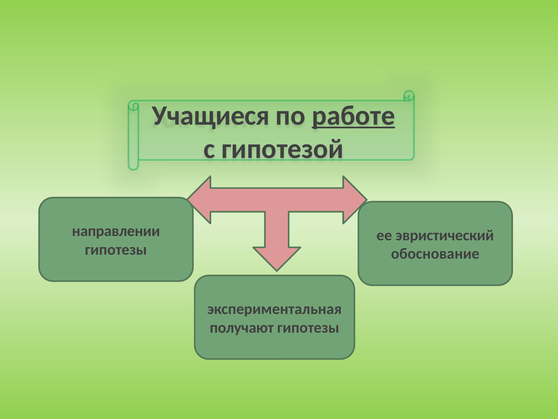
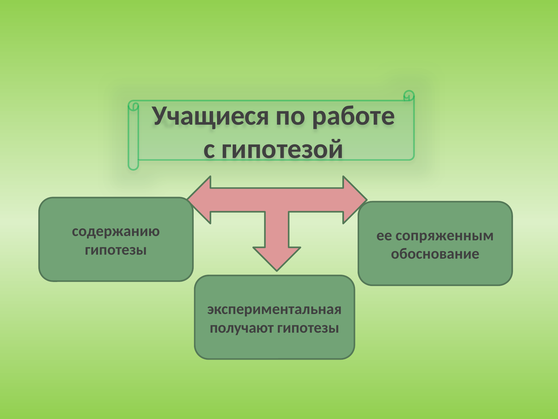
работе underline: present -> none (353, 115)
направлении: направлении -> содержанию (116, 231)
эвристический: эвристический -> сопряженным (445, 235)
